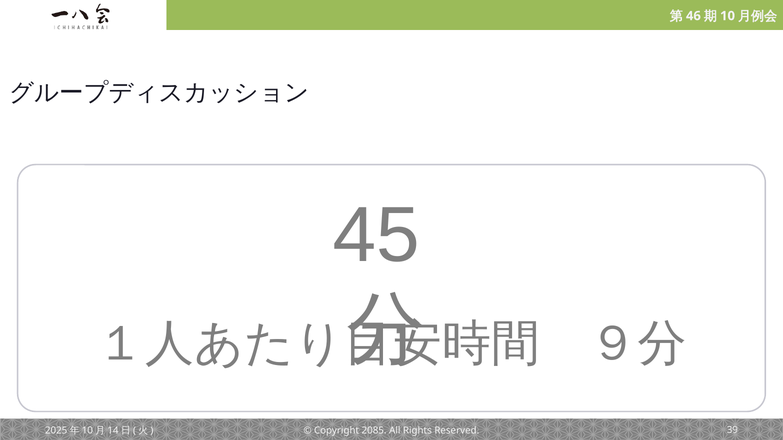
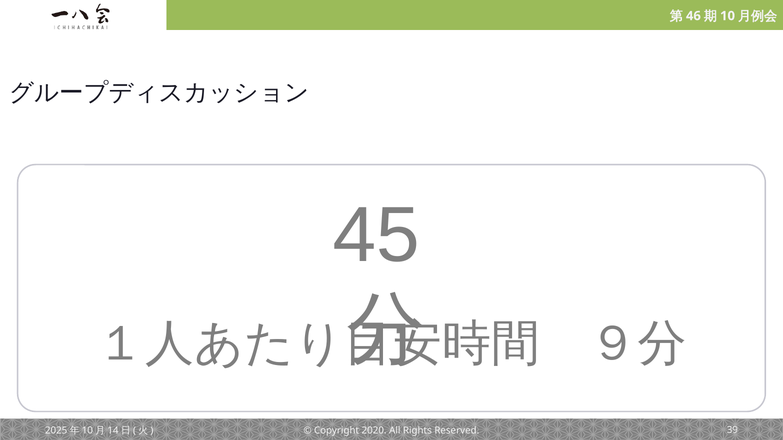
2085: 2085 -> 2020 (374, 431)
